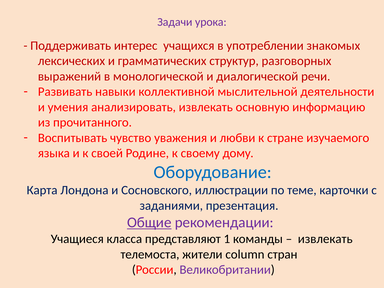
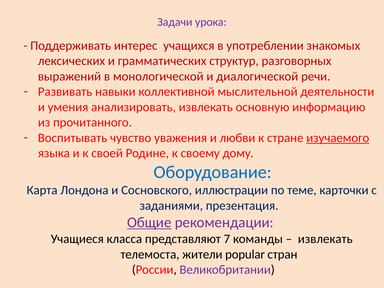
изучаемого underline: none -> present (338, 138)
1: 1 -> 7 (227, 239)
column: column -> popular (245, 254)
